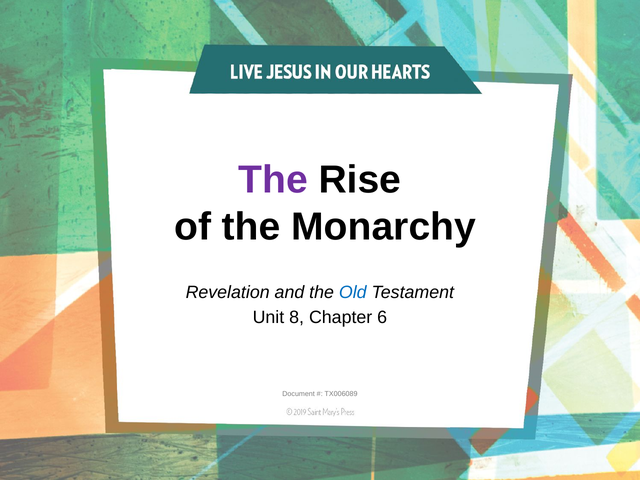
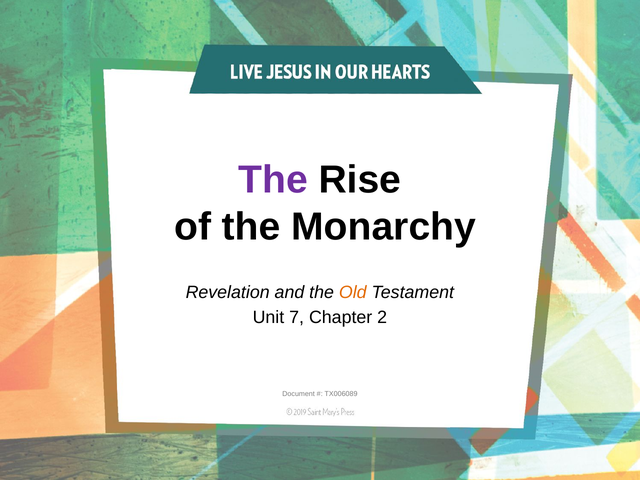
Old colour: blue -> orange (353, 292)
8: 8 -> 7 (297, 317)
6: 6 -> 2 (382, 317)
